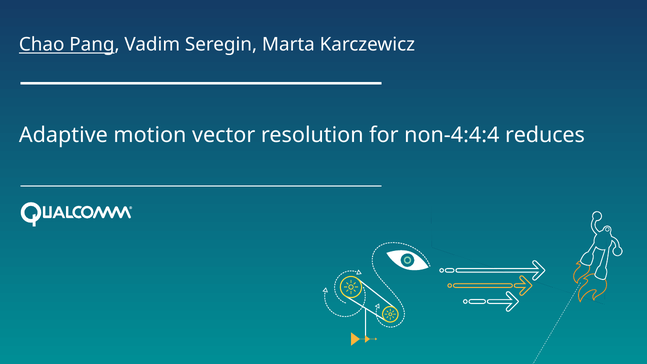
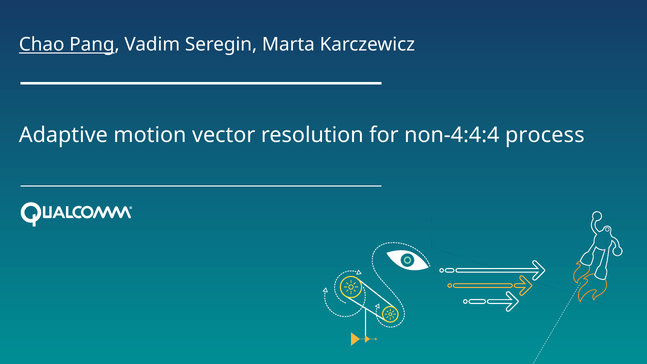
reduces: reduces -> process (545, 135)
